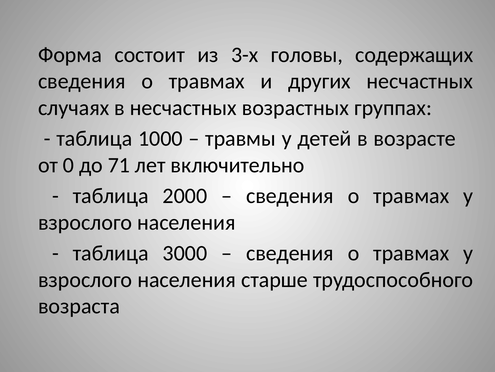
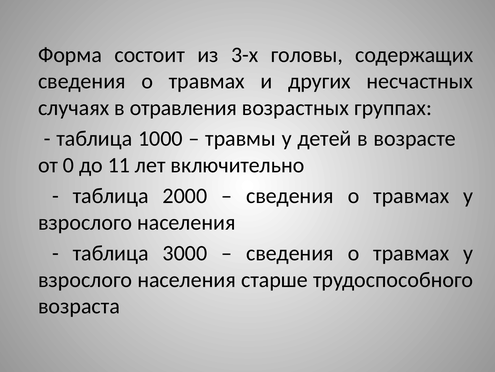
в несчастных: несчастных -> отравления (183, 108)
71: 71 -> 11 (119, 165)
